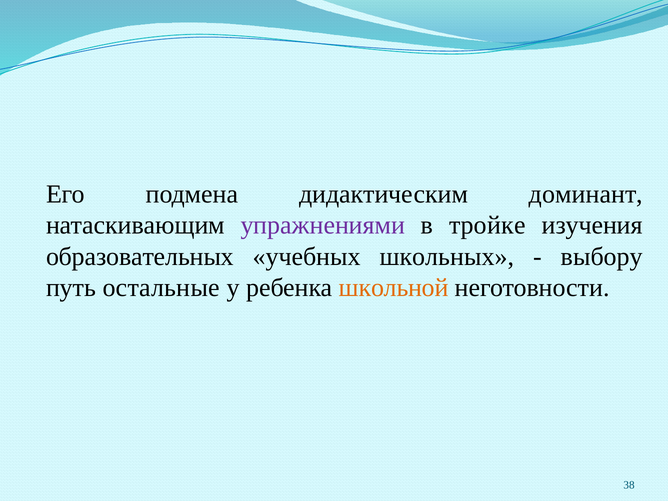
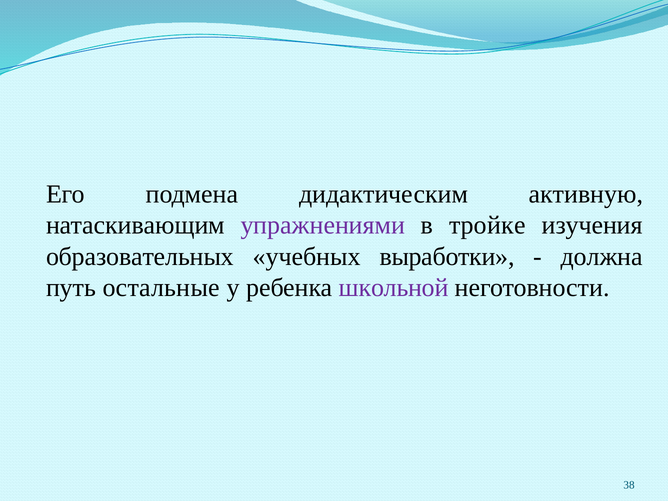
доминант: доминант -> активную (586, 194)
школьных: школьных -> выработки (447, 256)
выбору: выбору -> должна (602, 256)
школьной colour: orange -> purple (394, 288)
